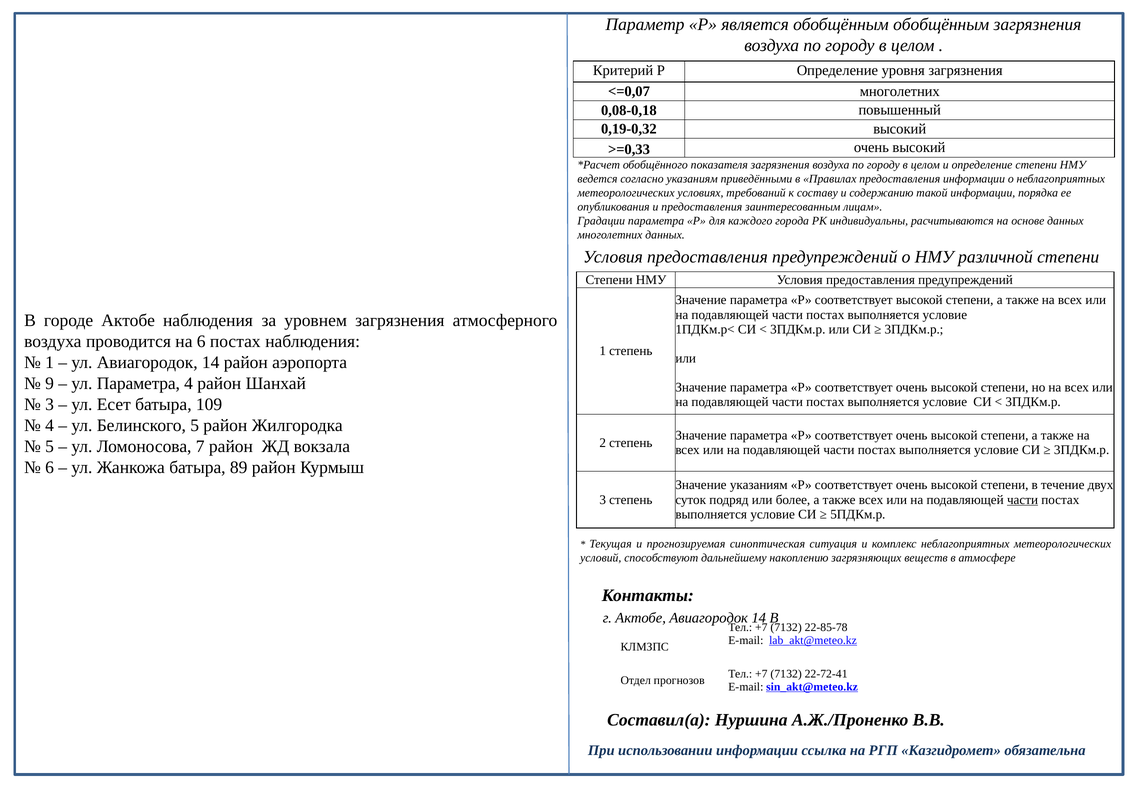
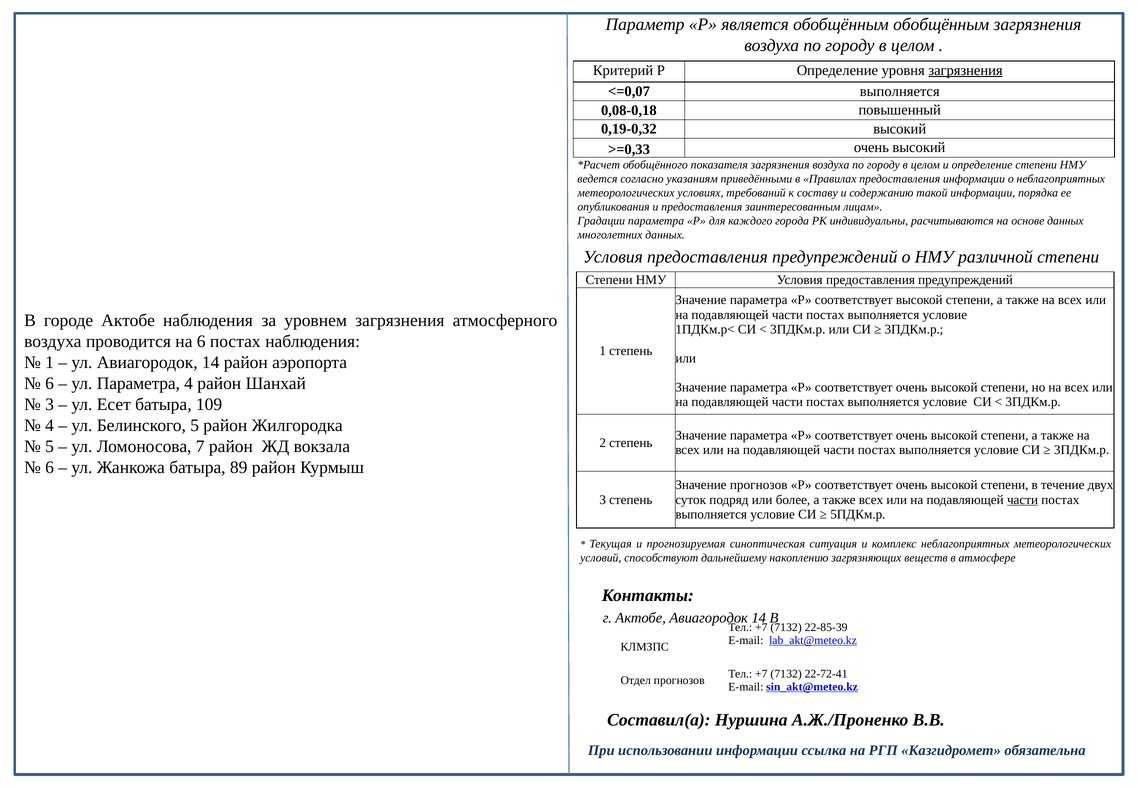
загрязнения underline: none -> present (966, 70)
<=0,07 многолетних: многолетних -> выполняется (900, 91)
9: 9 -> 6 (50, 384)
Значение указаниям: указаниям -> прогнозов (759, 485)
22-85-78: 22-85-78 -> 22-85-39 (826, 627)
